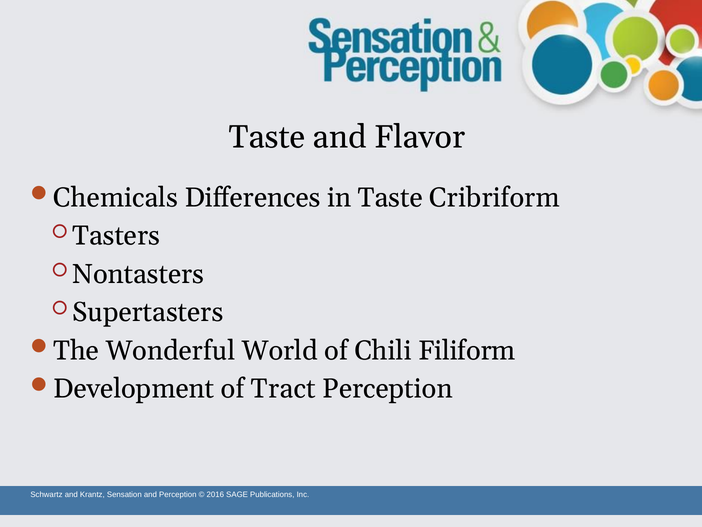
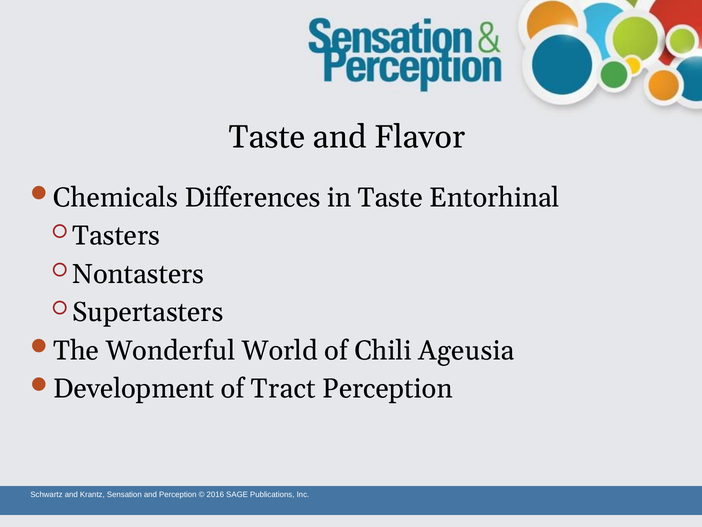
Cribriform: Cribriform -> Entorhinal (495, 197)
Filiform: Filiform -> Ageusia (467, 350)
